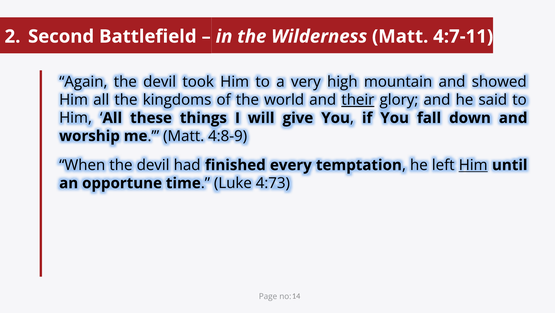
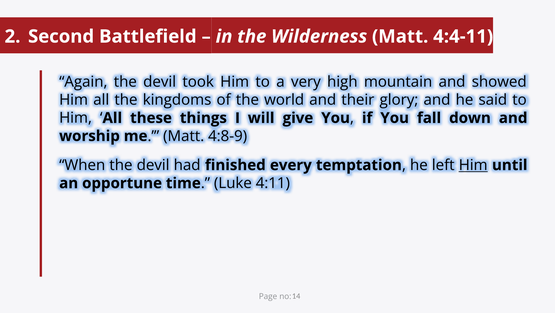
4:7-11: 4:7-11 -> 4:4-11 (463, 36)
their underline: present -> none (358, 100)
4:73: 4:73 -> 4:11 (273, 183)
